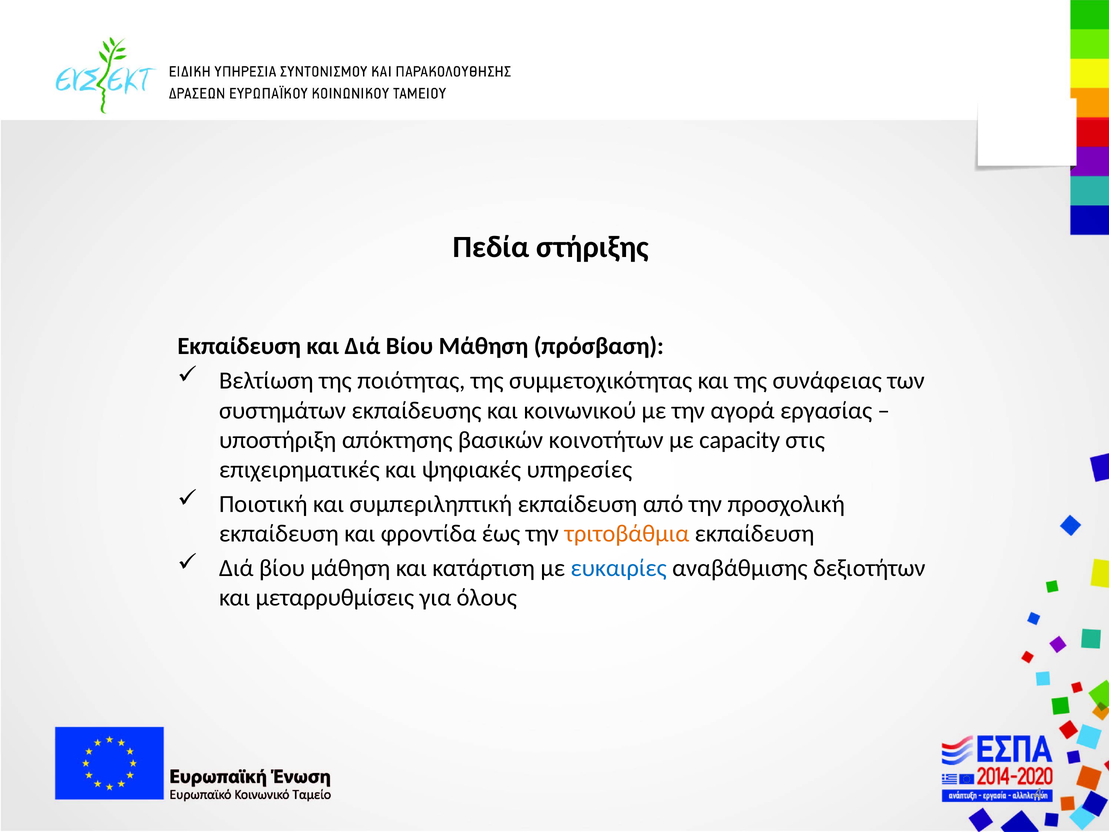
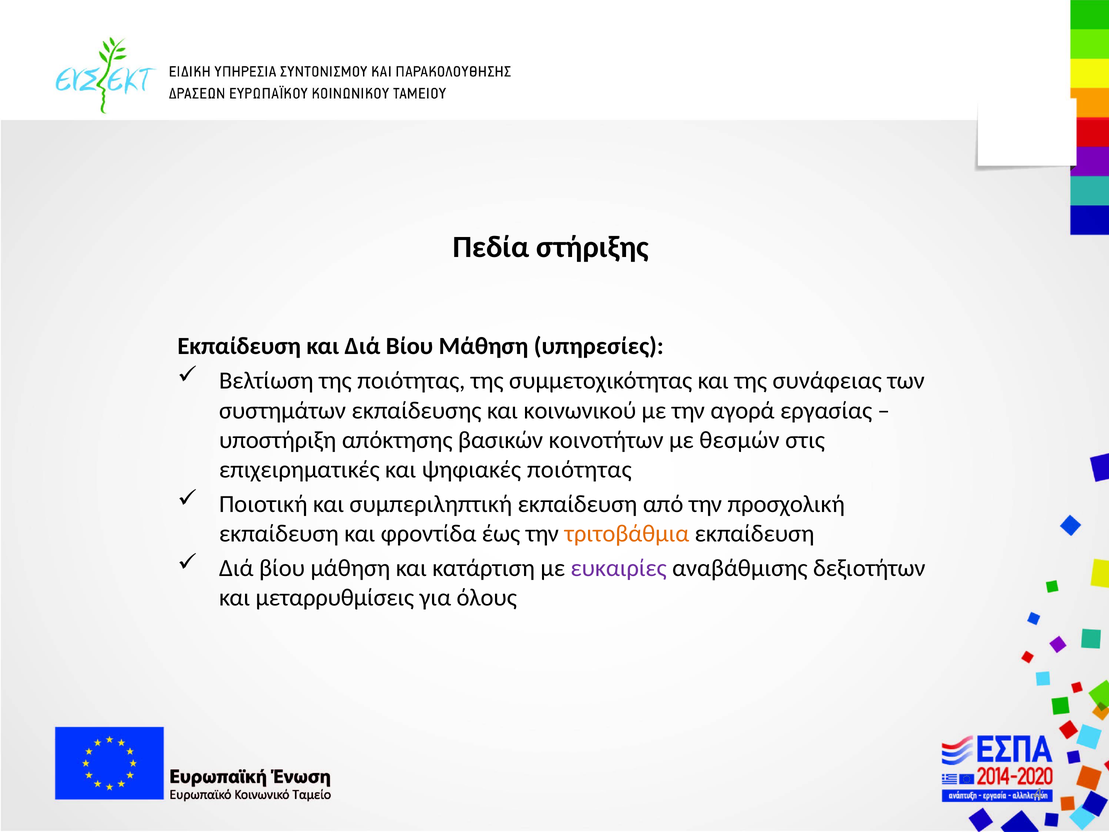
πρόσβαση: πρόσβαση -> υπηρεσίες (599, 346)
capacity: capacity -> θεσμών (739, 440)
ψηφιακές υπηρεσίες: υπηρεσίες -> ποιότητας (579, 469)
ευκαιρίες colour: blue -> purple (619, 568)
